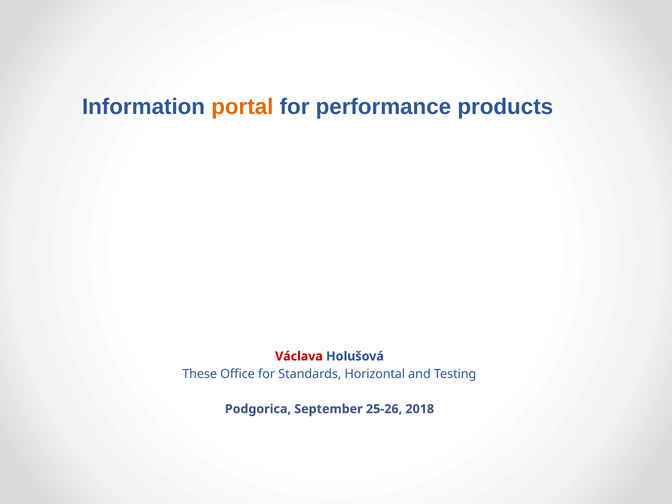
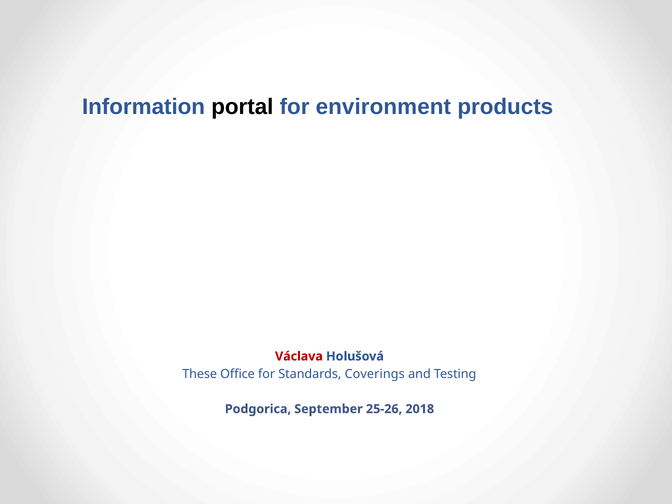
portal colour: orange -> black (242, 107)
performance: performance -> environment (383, 107)
Horizontal: Horizontal -> Coverings (375, 374)
